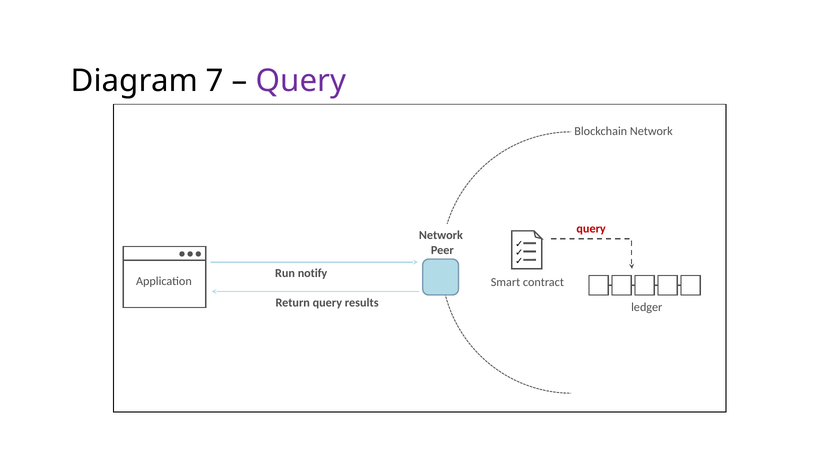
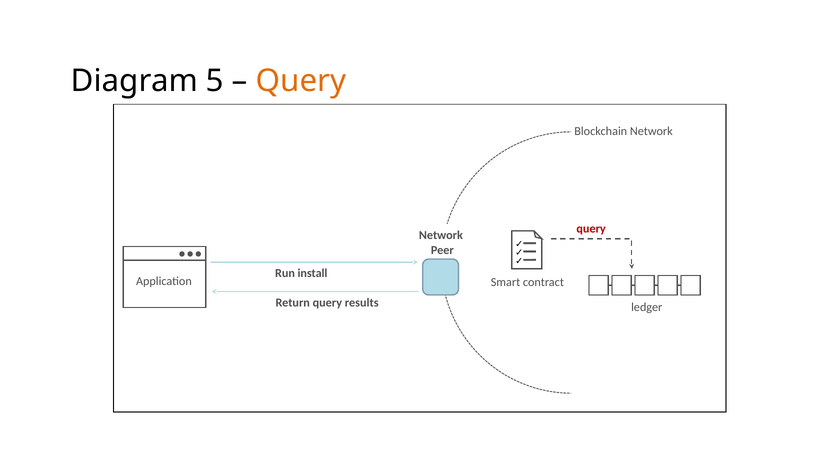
7: 7 -> 5 (215, 81)
Query colour: purple -> orange (301, 81)
notify: notify -> install (313, 273)
